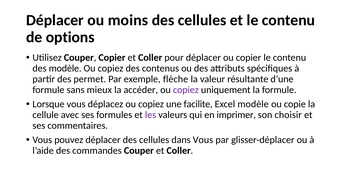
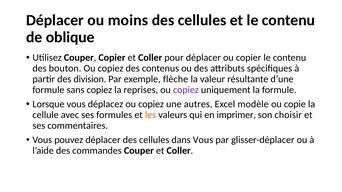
options: options -> oblique (70, 37)
des modèle: modèle -> bouton (65, 69)
permet: permet -> division (90, 79)
sans mieux: mieux -> copiez (99, 90)
accéder: accéder -> reprises (141, 90)
facilite: facilite -> autres (198, 104)
les colour: purple -> orange (151, 115)
